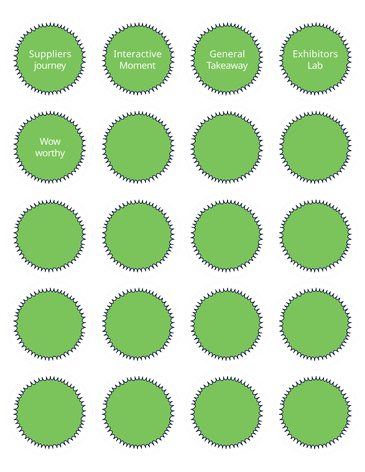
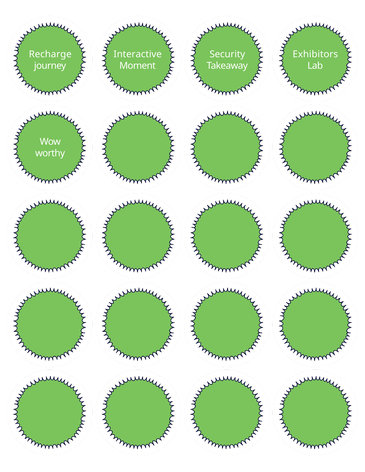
Suppliers: Suppliers -> Recharge (50, 54)
General: General -> Security (227, 54)
